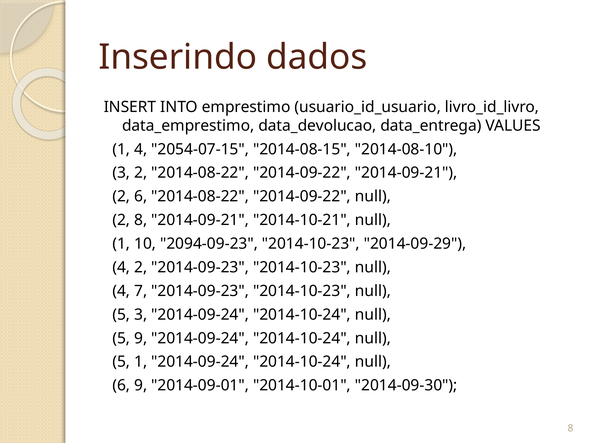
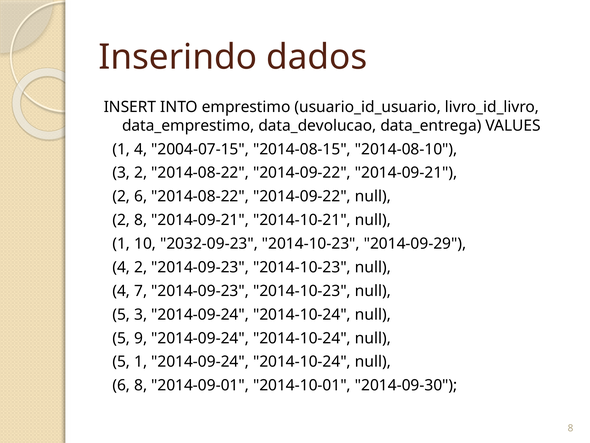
2054-07-15: 2054-07-15 -> 2004-07-15 (200, 149)
2094-09-23: 2094-09-23 -> 2032-09-23 (209, 243)
6 9: 9 -> 8 (141, 385)
